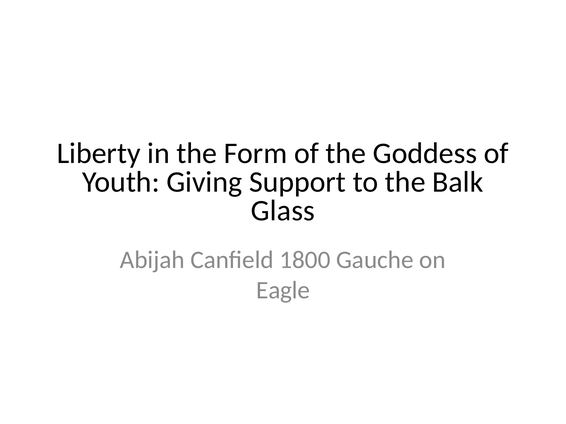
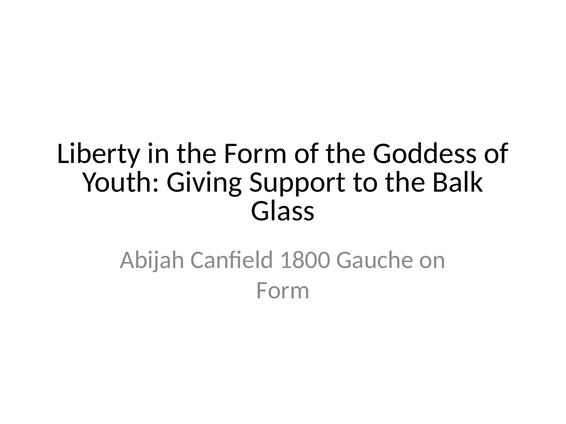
Eagle: Eagle -> Form (283, 290)
